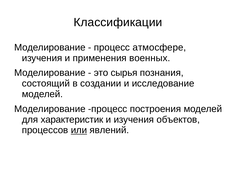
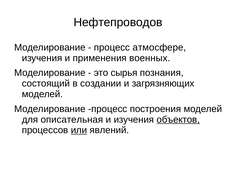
Классификации: Классификации -> Нефтепроводов (118, 22)
исследование: исследование -> загрязняющих (163, 83)
характеристик: характеристик -> описательная (72, 120)
объектов underline: none -> present (178, 120)
